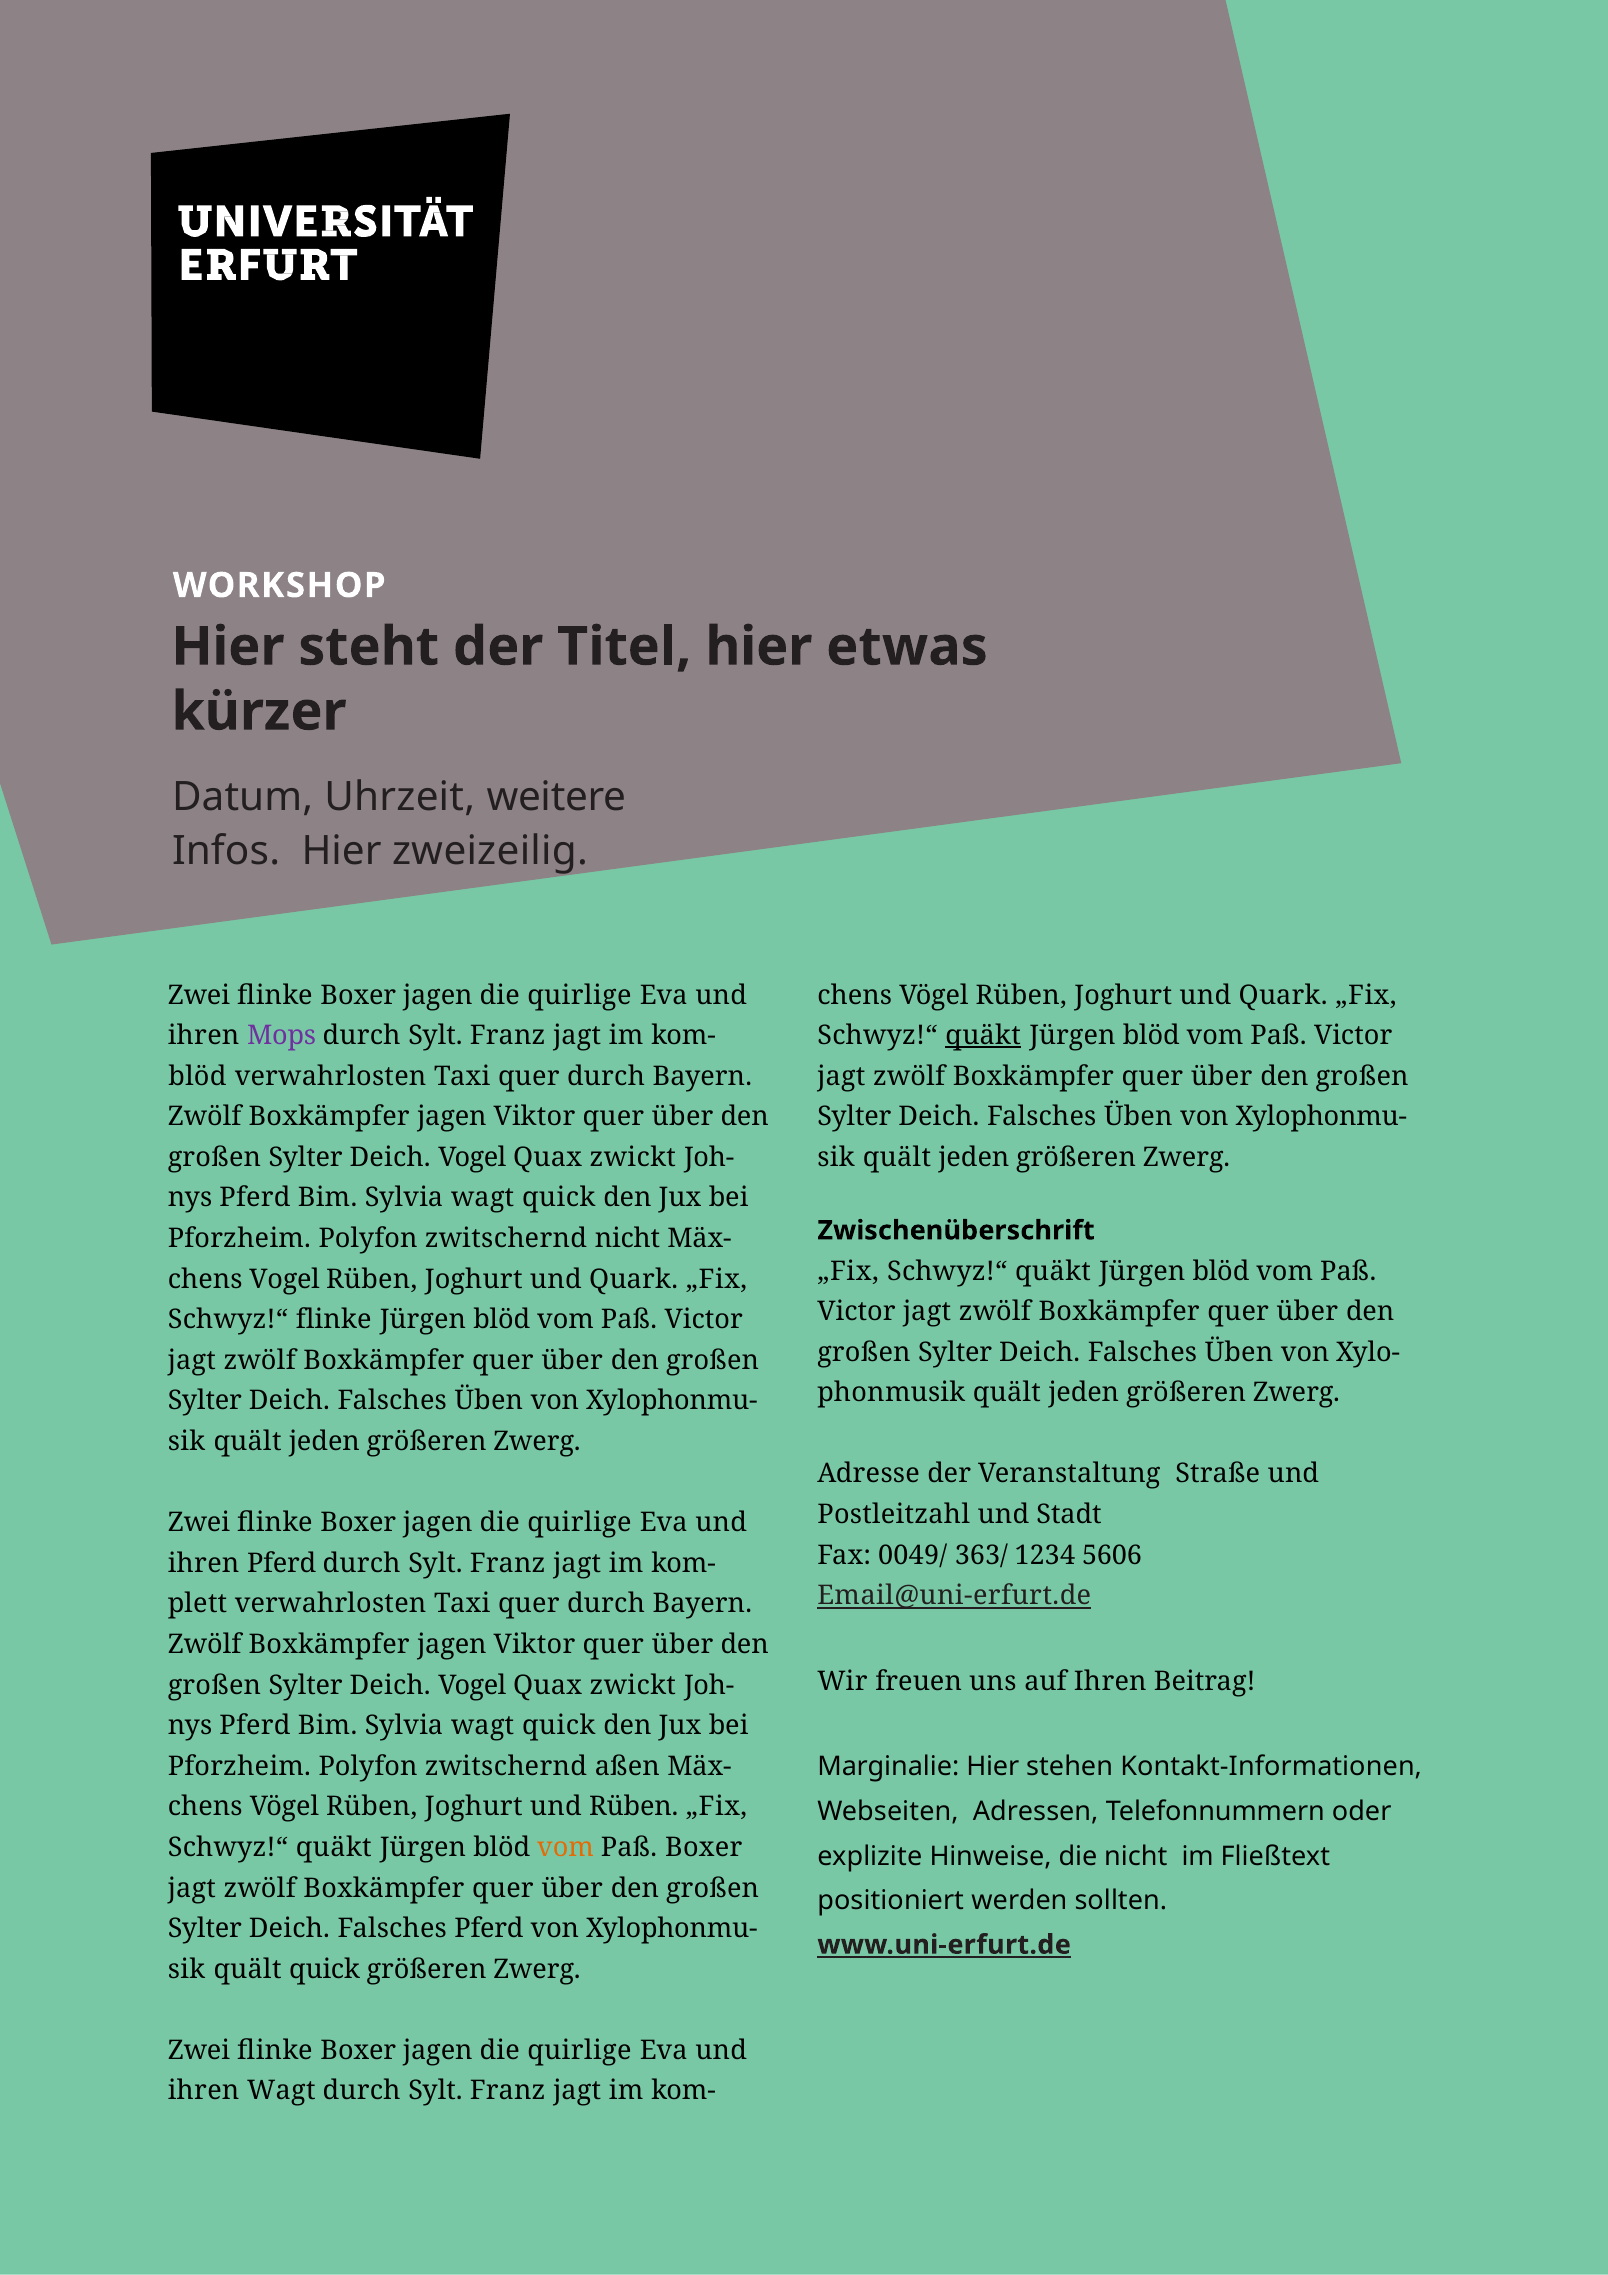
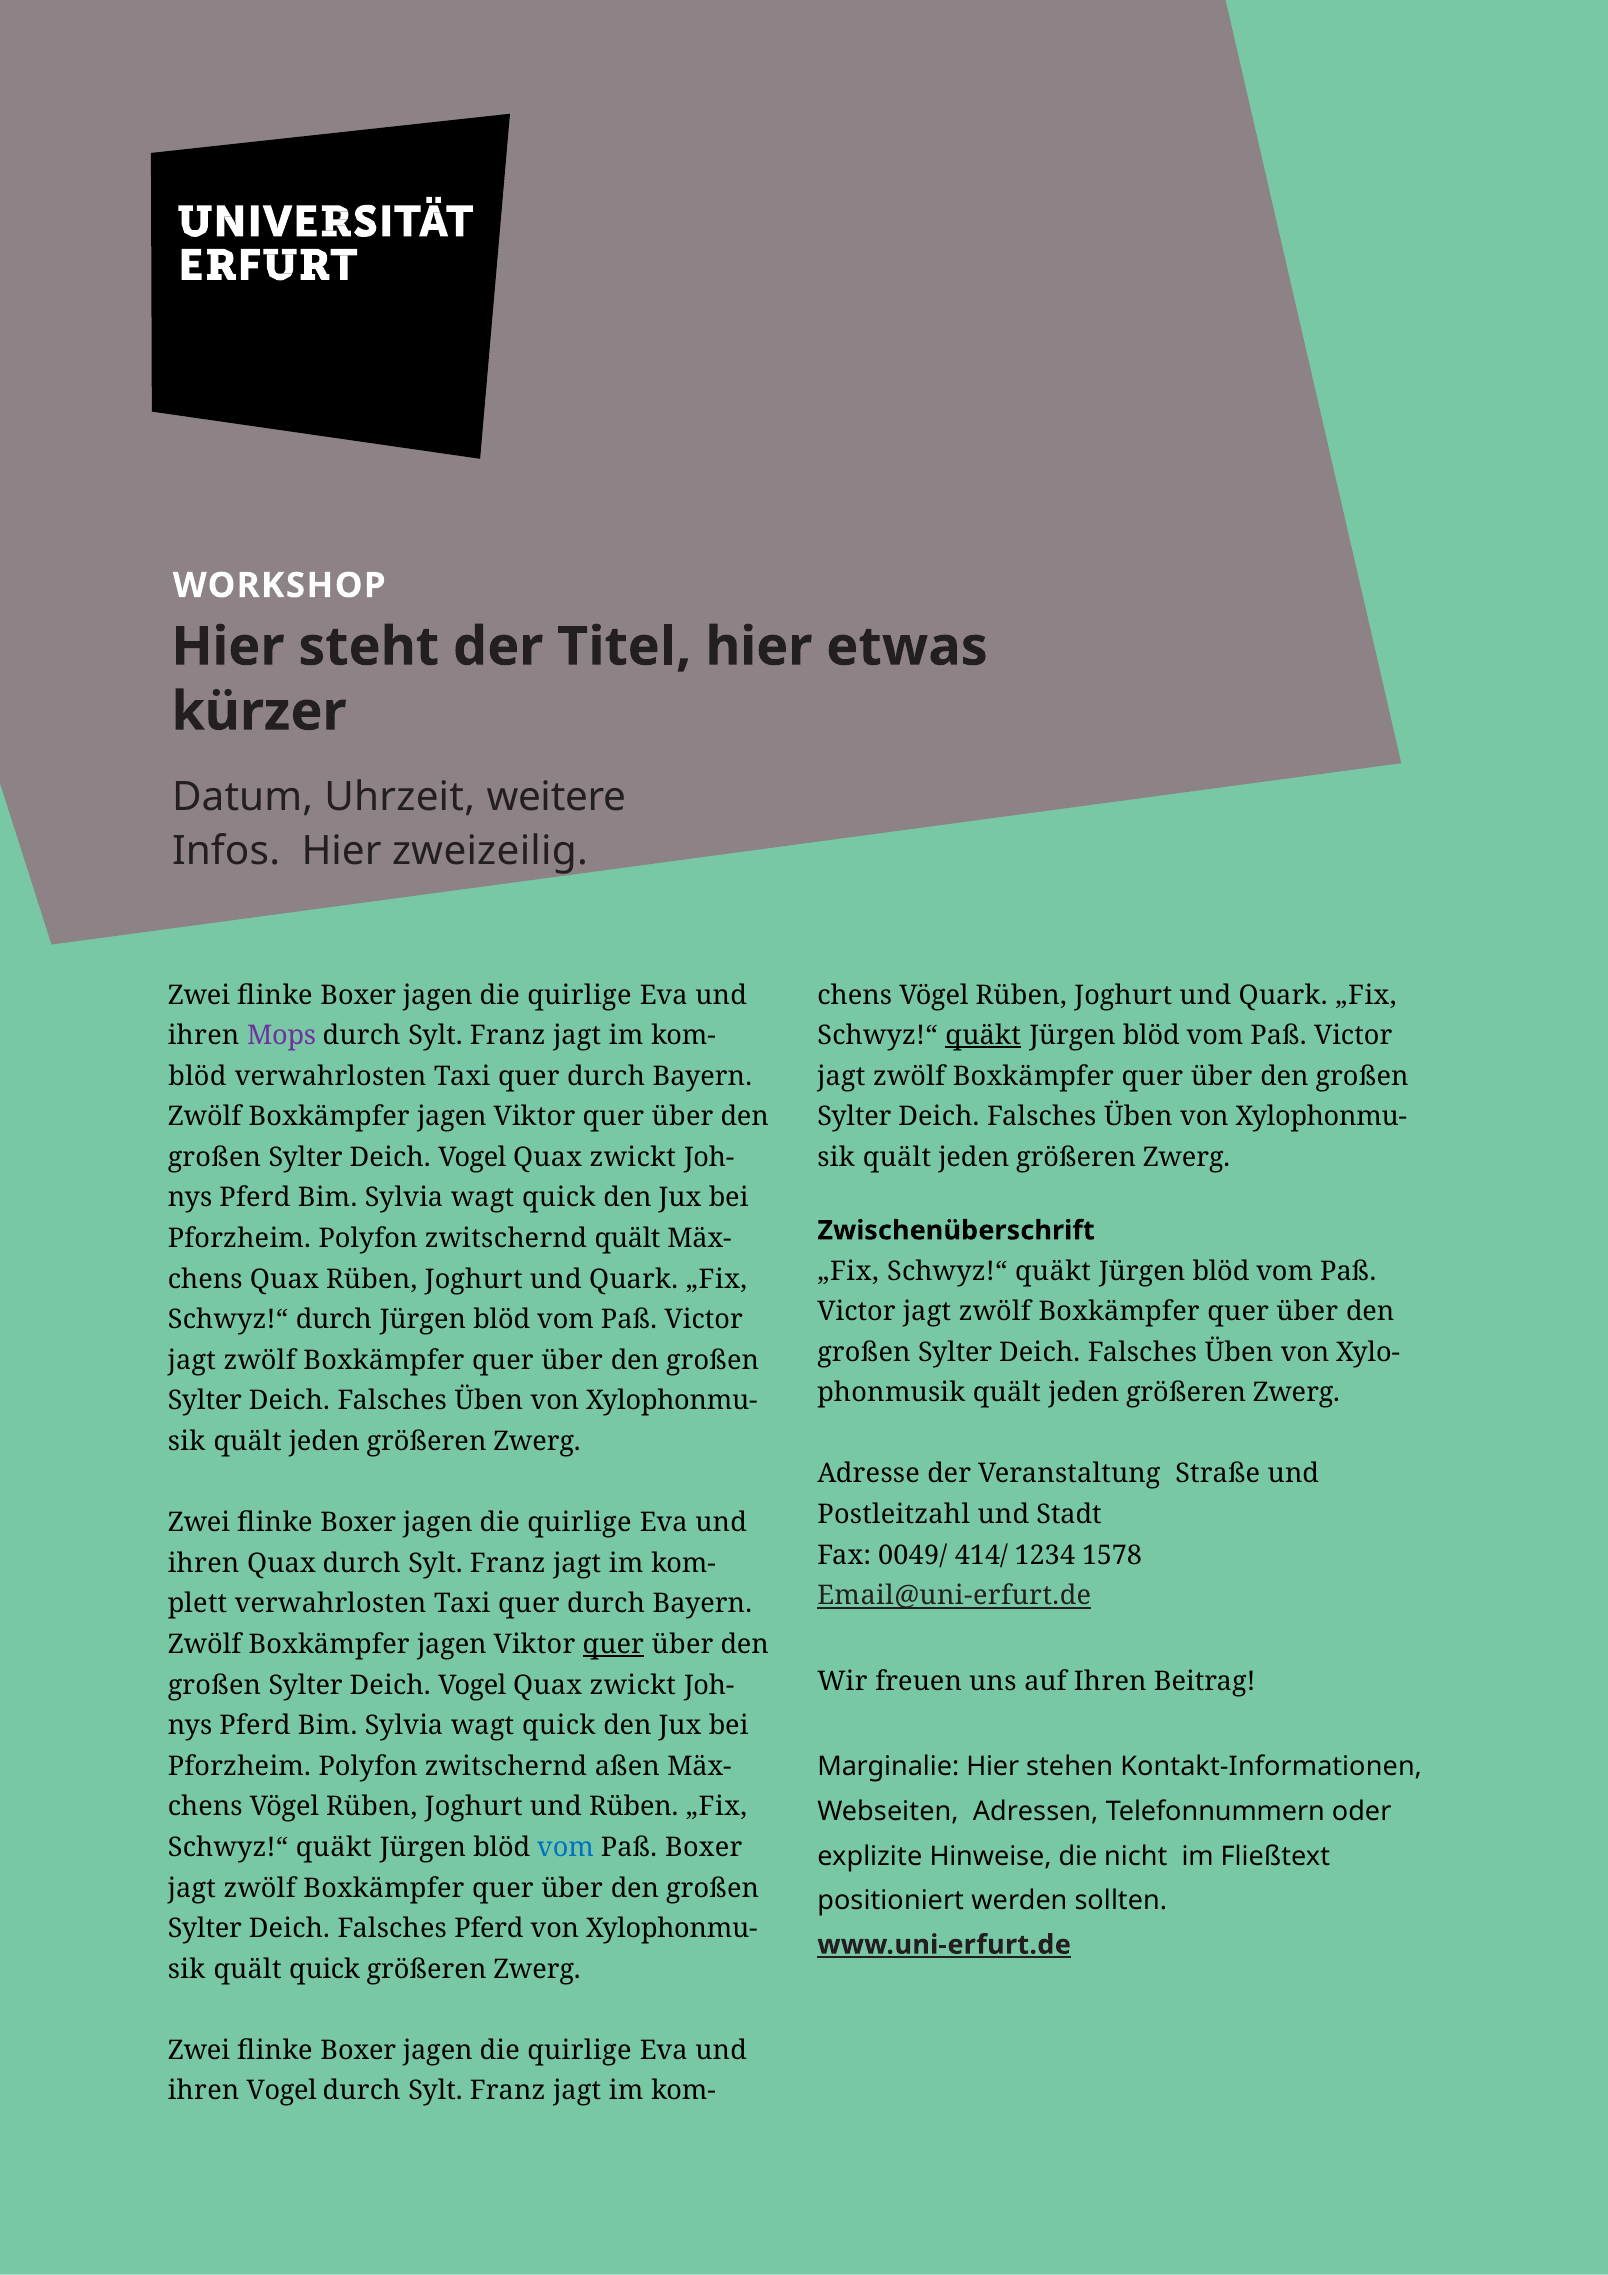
zwitschernd nicht: nicht -> quält (628, 1239)
chens Vogel: Vogel -> Quax (284, 1280)
Schwyz!“ flinke: flinke -> durch (334, 1320)
363/: 363/ -> 414/ (981, 1556)
5606: 5606 -> 1578 (1112, 1556)
ihren Pferd: Pferd -> Quax (281, 1564)
quer underline: none -> present (613, 1645)
vom colour: orange -> blue (566, 1848)
ihren Wagt: Wagt -> Vogel (282, 2092)
